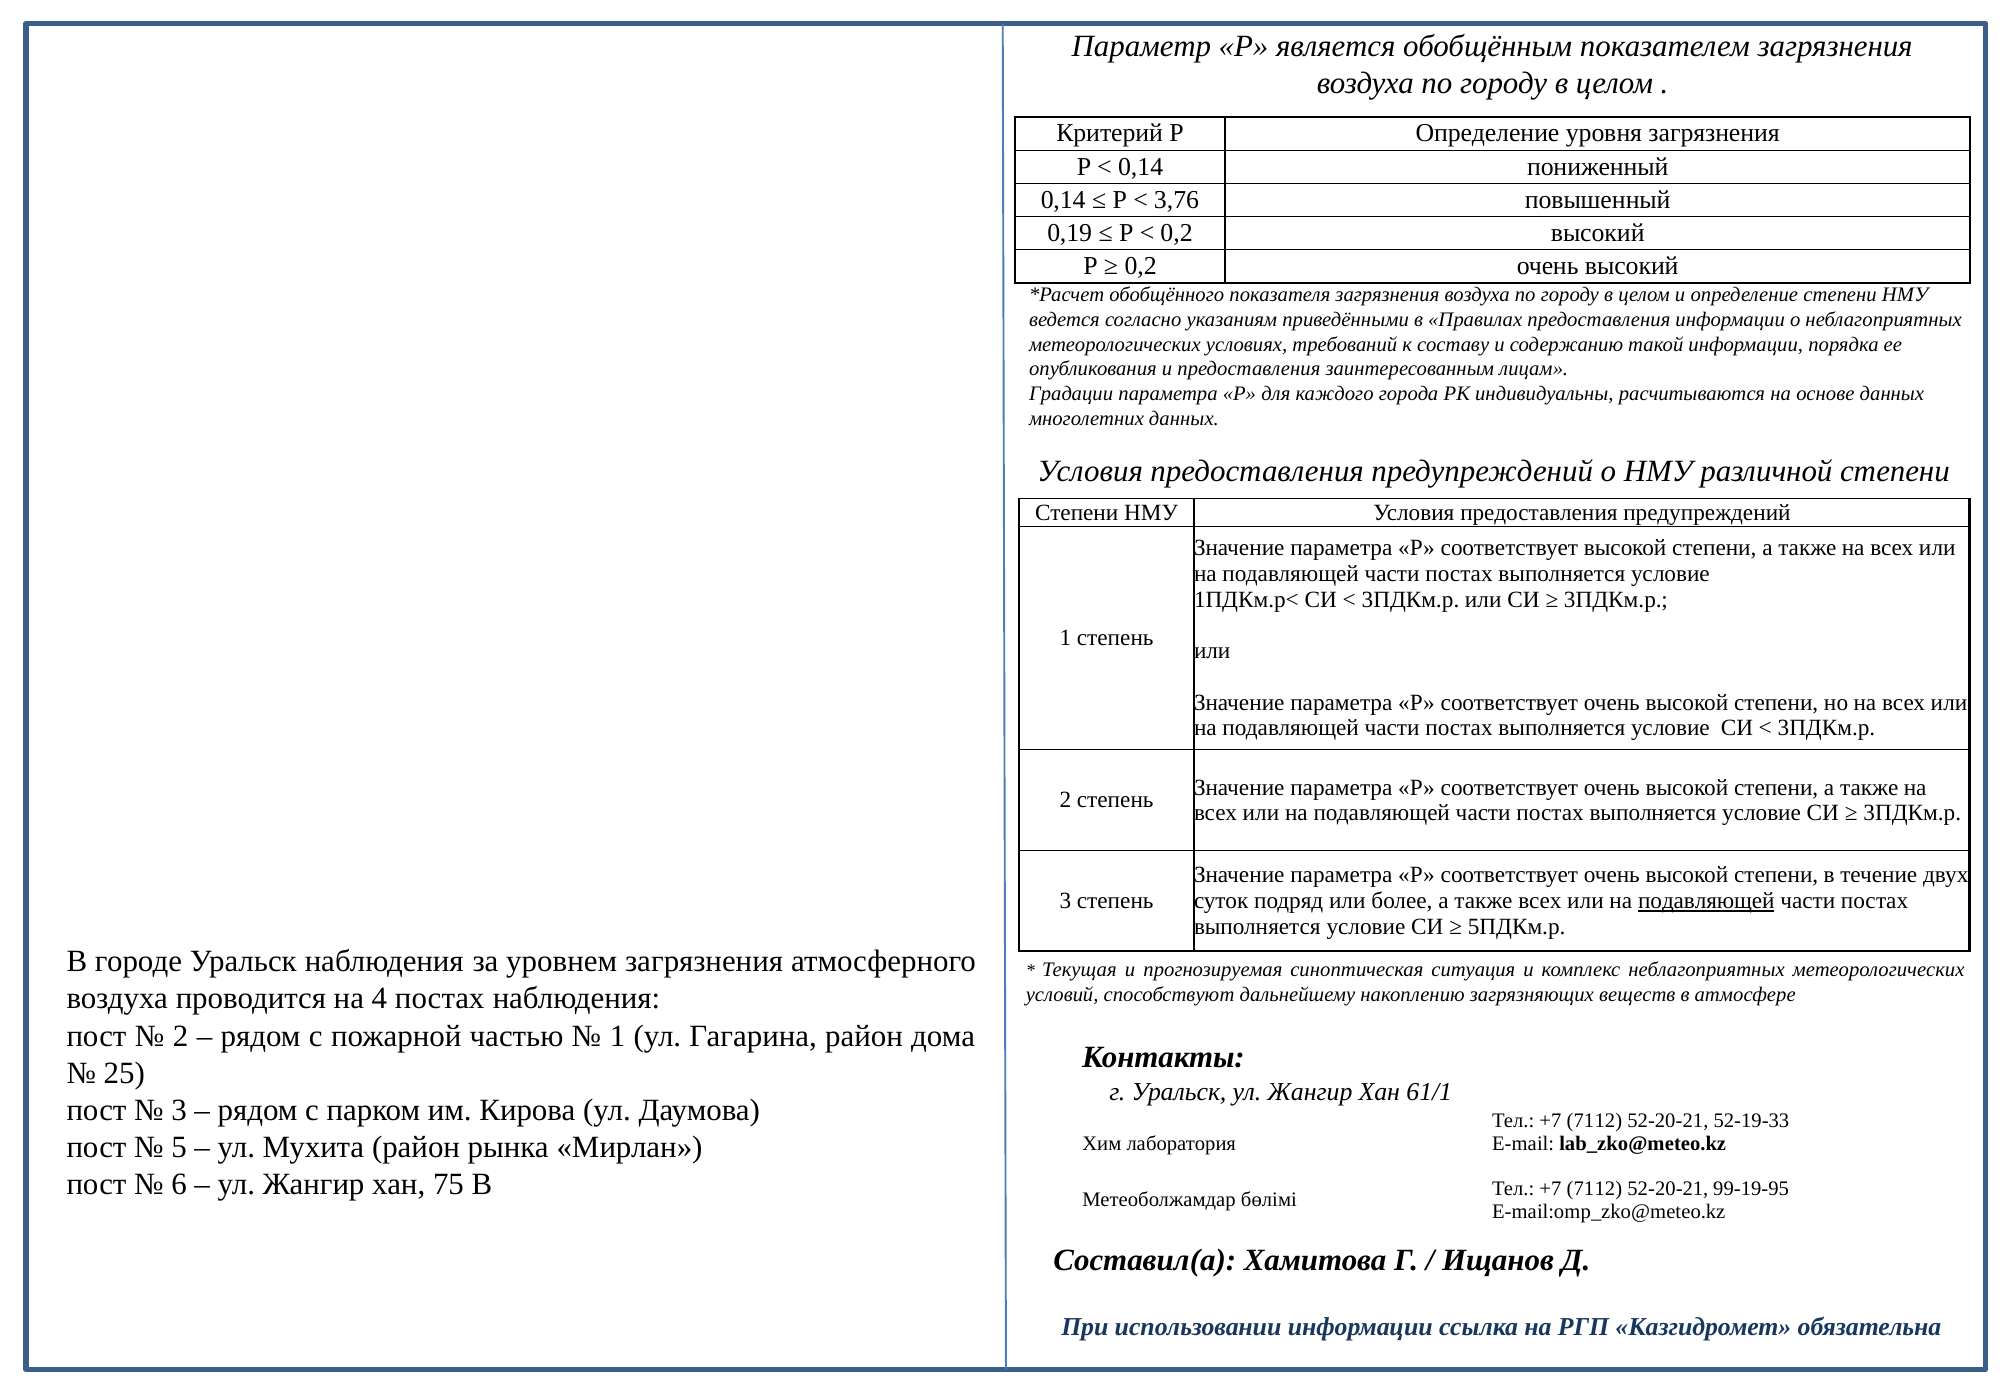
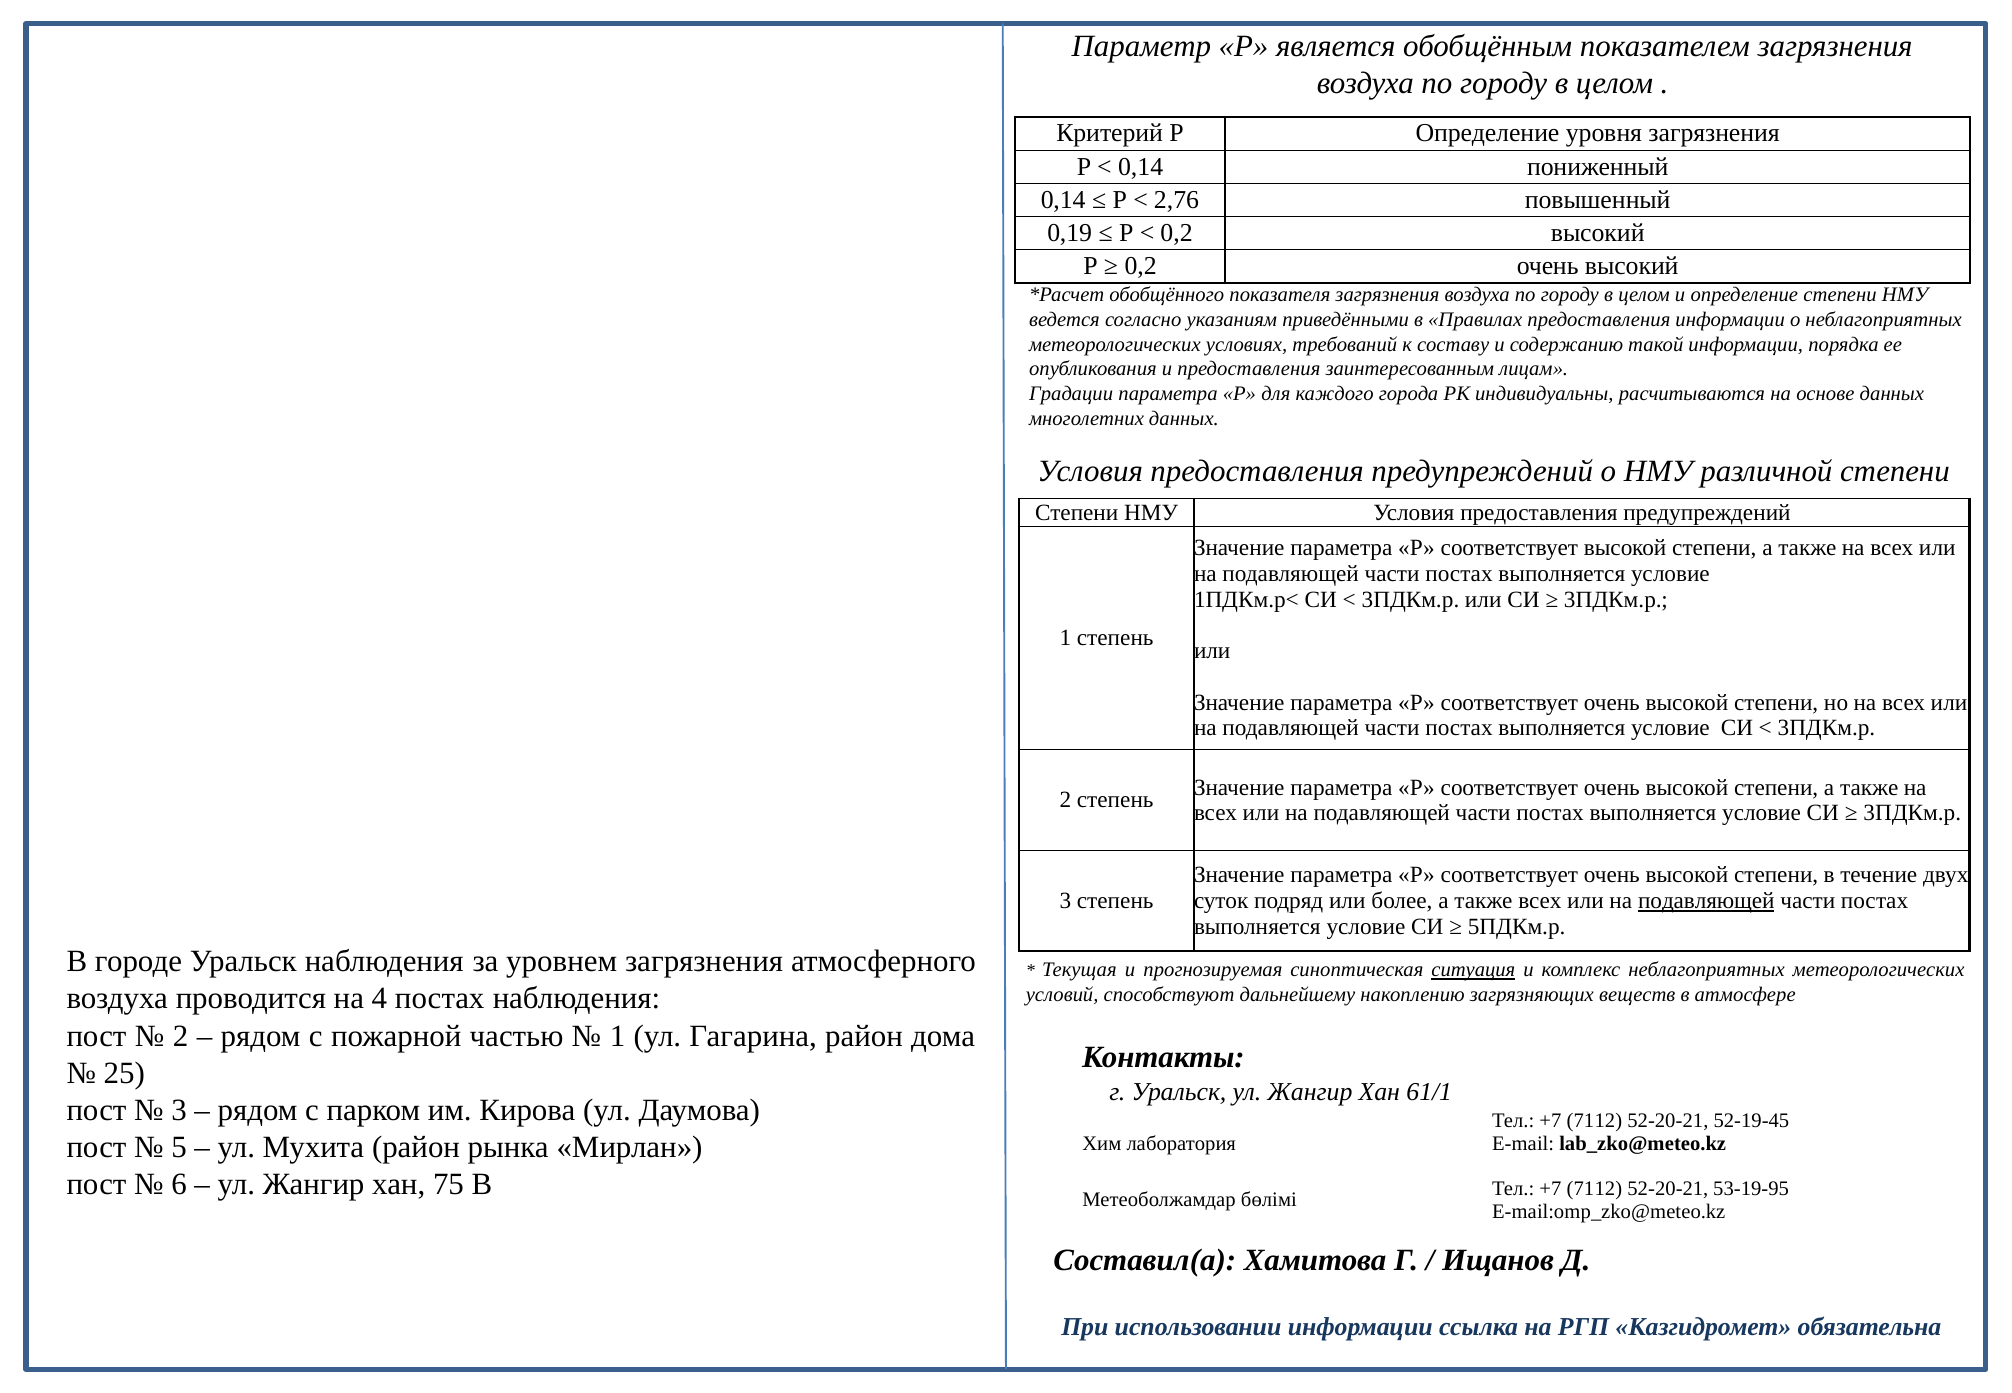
3,76: 3,76 -> 2,76 (1177, 200)
ситуация underline: none -> present (1473, 970)
52-19-33: 52-19-33 -> 52-19-45 (1751, 1120)
99-19-95: 99-19-95 -> 53-19-95 (1751, 1189)
